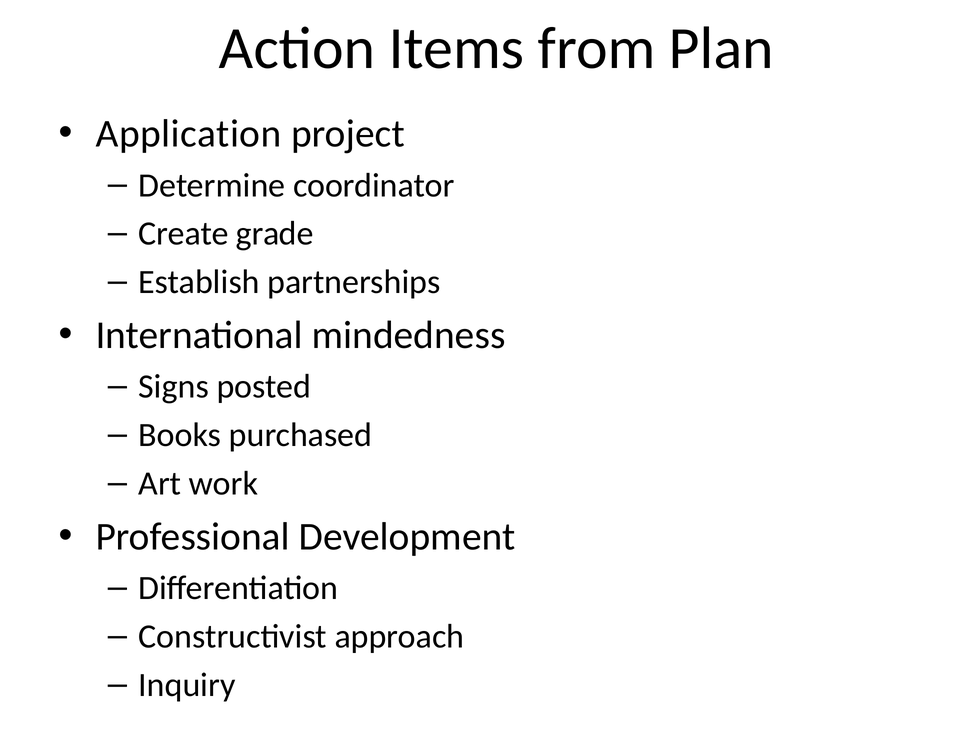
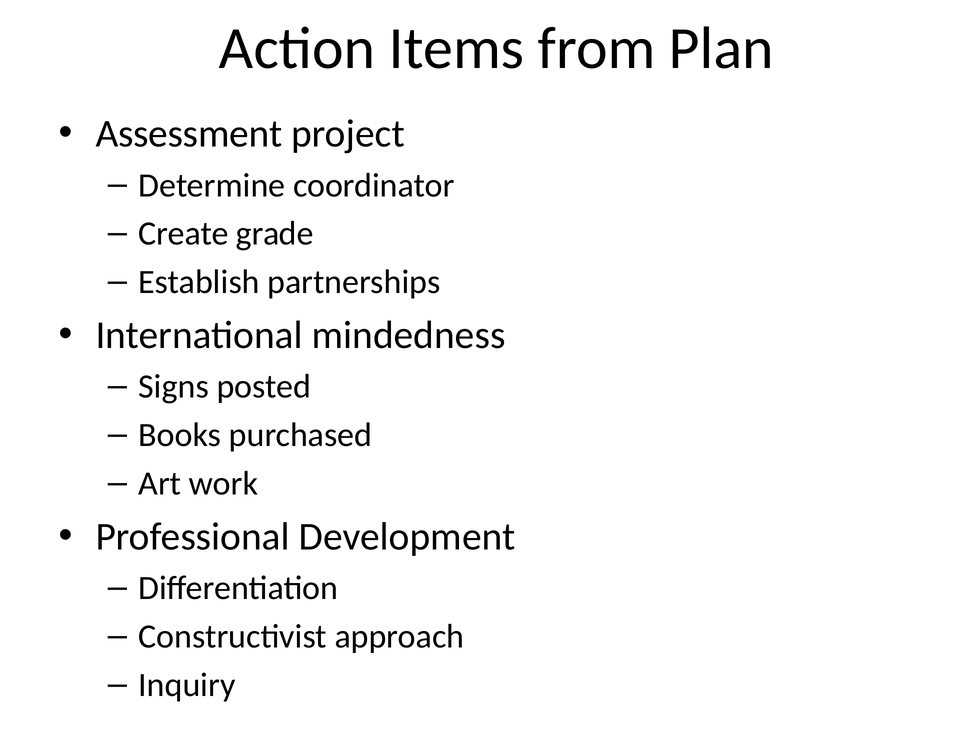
Application: Application -> Assessment (189, 134)
